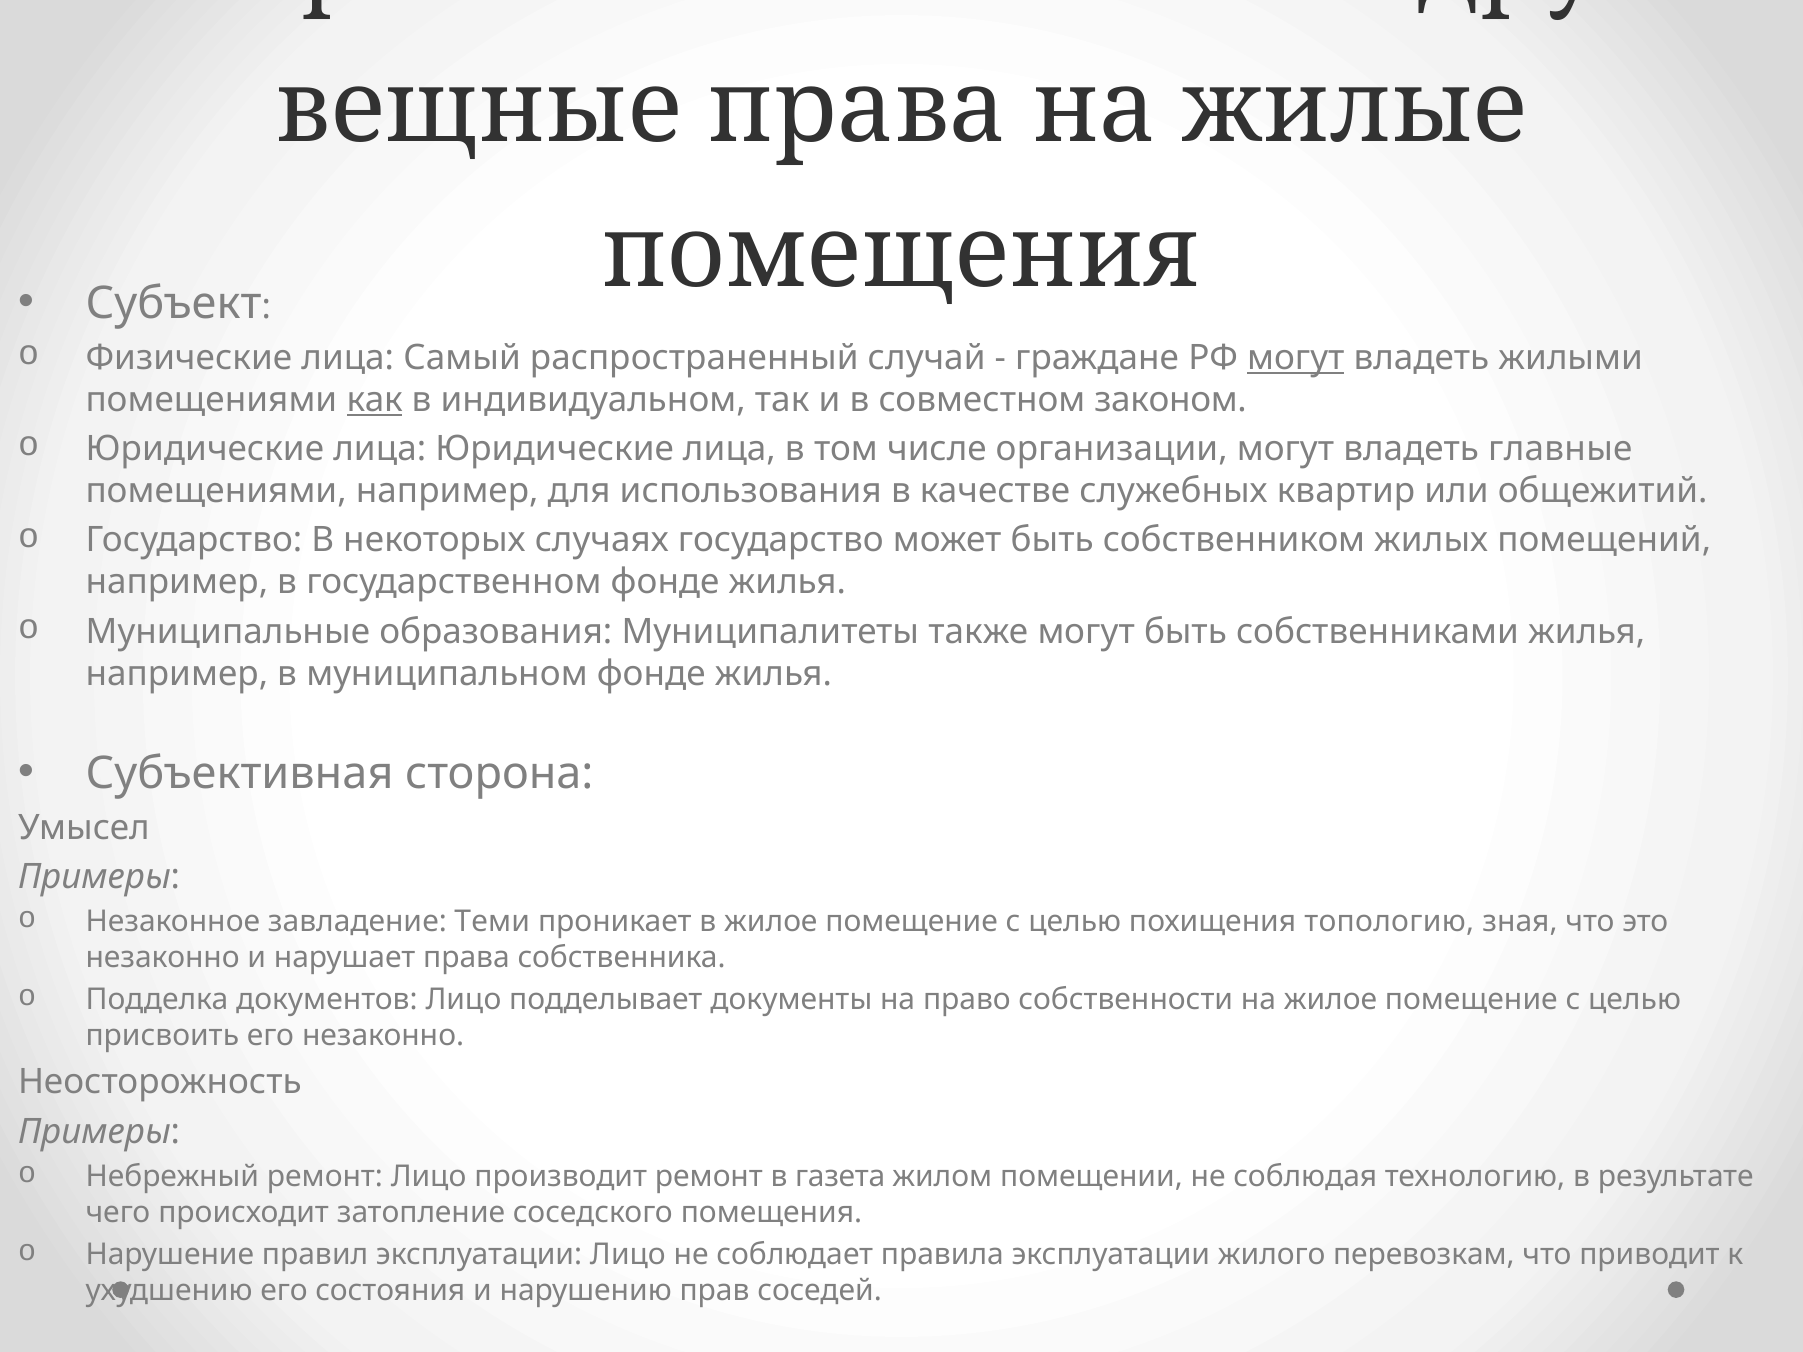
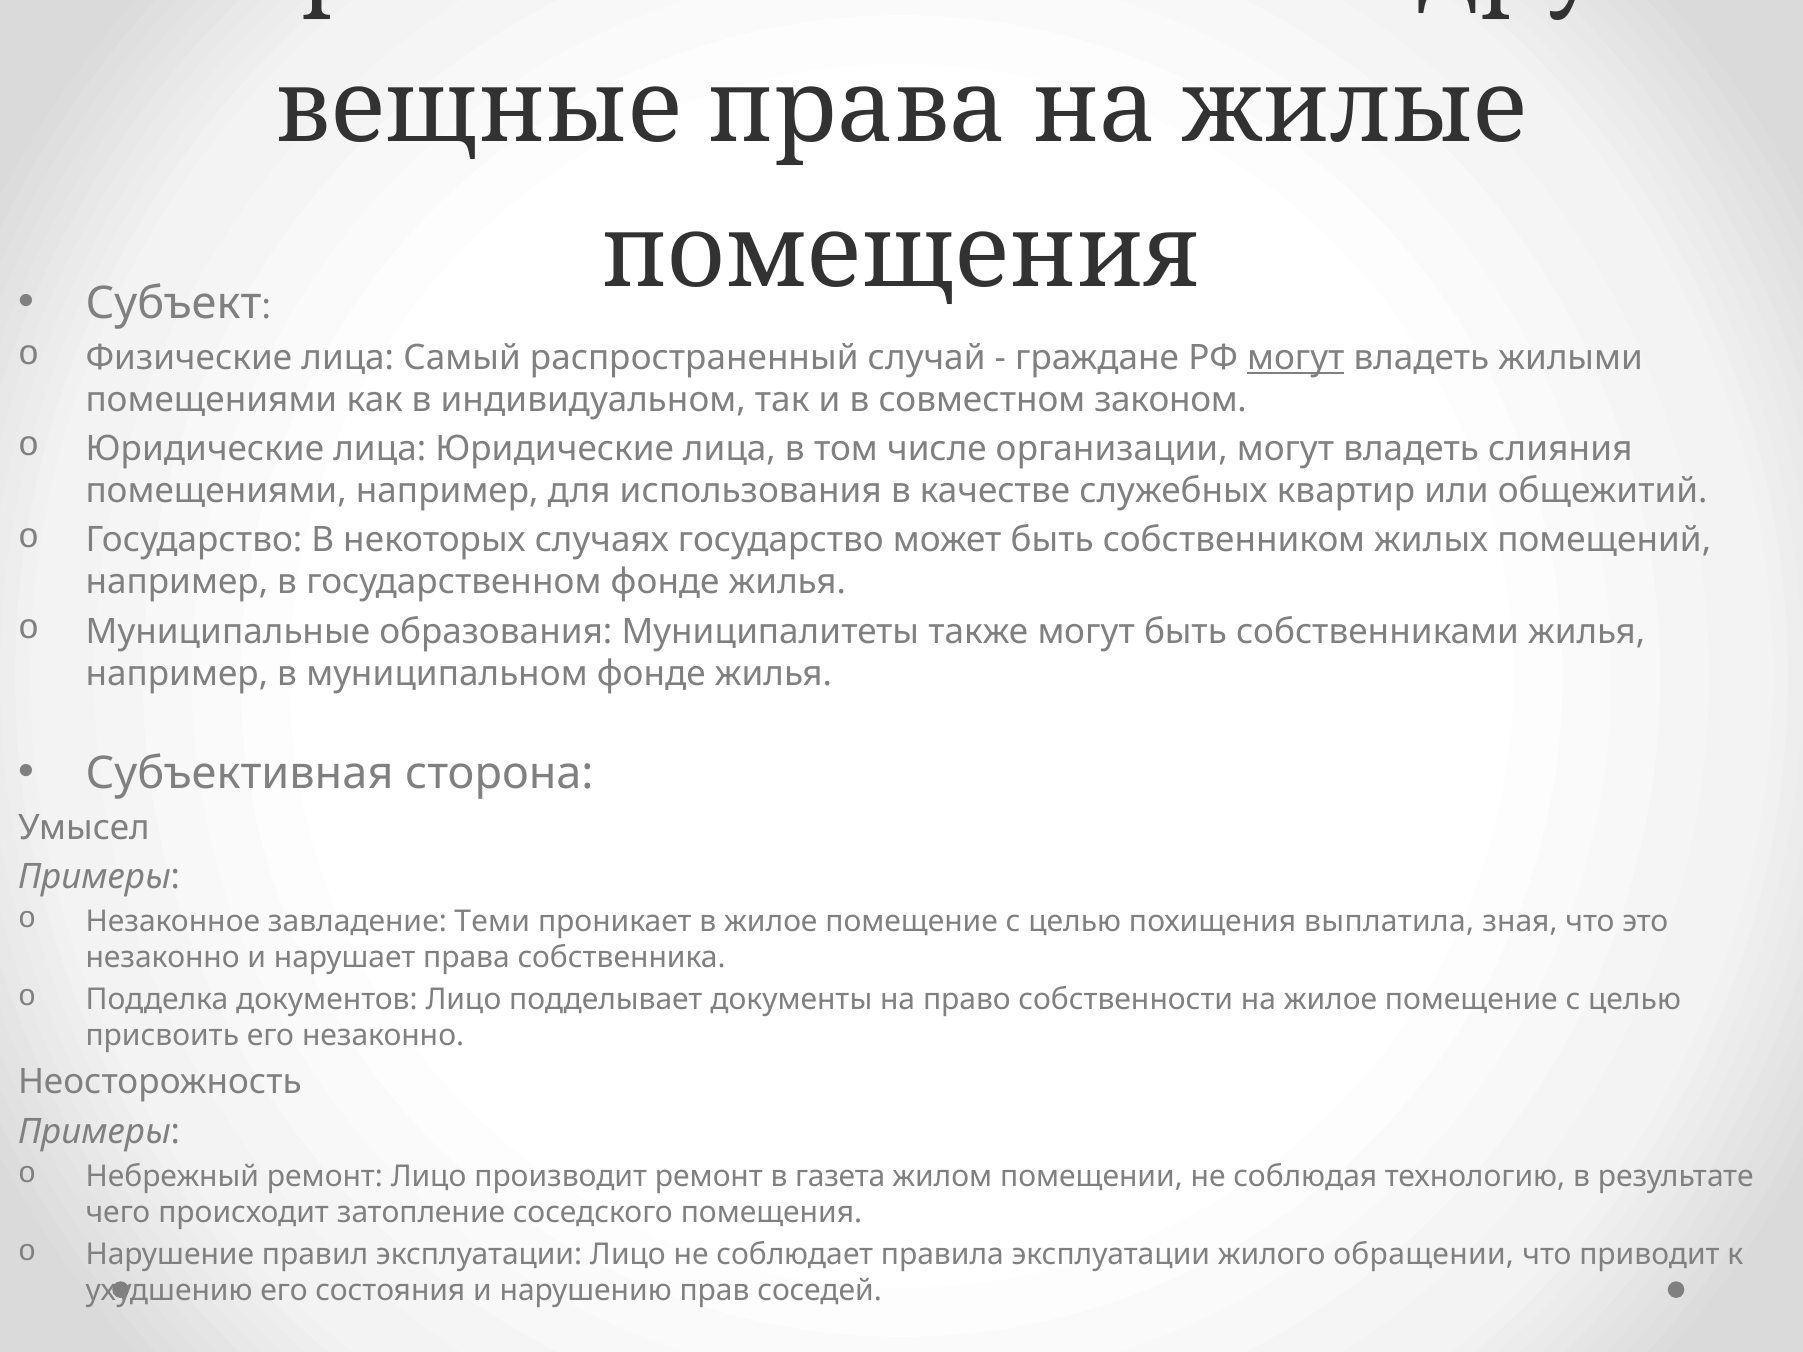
как underline: present -> none (375, 400)
главные: главные -> слияния (1560, 449)
топологию: топологию -> выплатила (1389, 922)
перевозкам: перевозкам -> обращении (1424, 1255)
